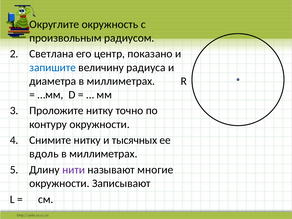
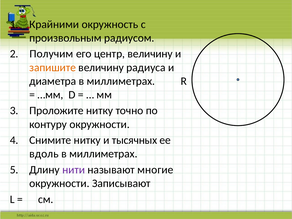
Округлите: Округлите -> Крайними (54, 24)
Светлана: Светлана -> Получим (51, 54)
центр показано: показано -> величину (150, 54)
запишите colour: blue -> orange (53, 67)
